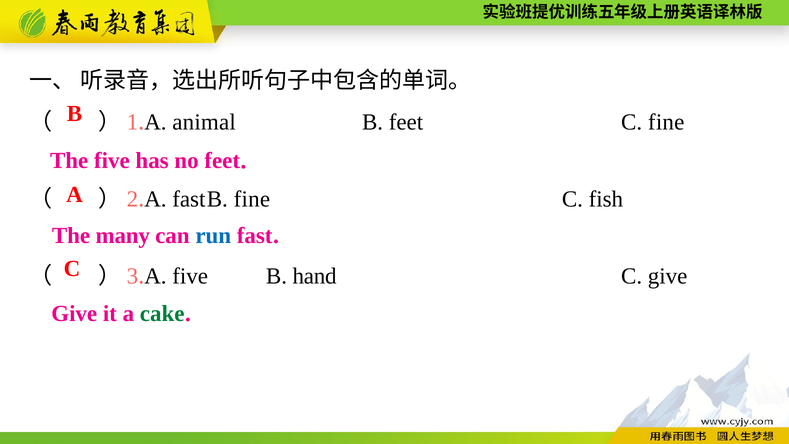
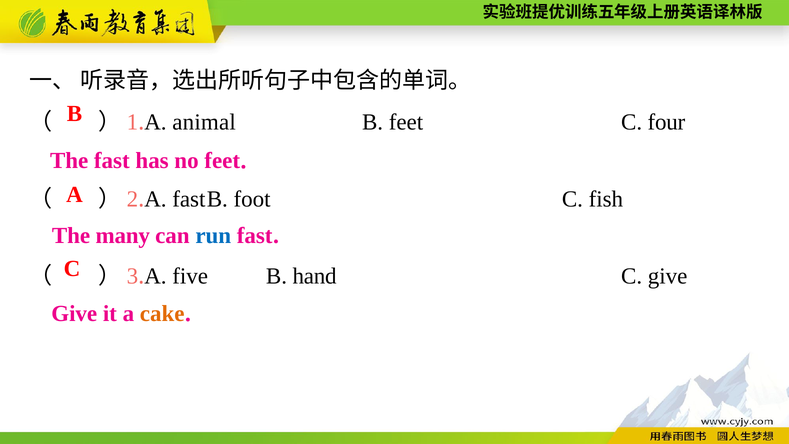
C fine: fine -> four (666, 122)
The five: five -> fast (112, 161)
fine: fine -> foot (252, 199)
cake colour: green -> orange (162, 313)
